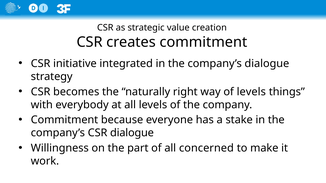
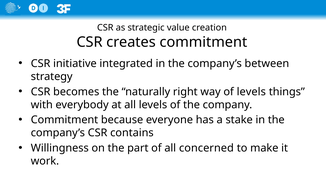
company’s dialogue: dialogue -> between (267, 64)
CSR dialogue: dialogue -> contains (132, 133)
